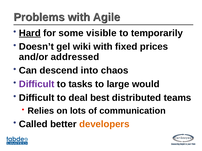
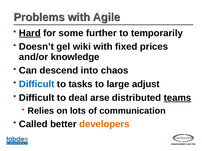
visible: visible -> further (101, 33)
addressed: addressed -> knowledge (75, 57)
Difficult colour: purple -> blue (37, 84)
would: would -> adjust (146, 84)
best: best -> arse (100, 98)
teams underline: none -> present (178, 98)
